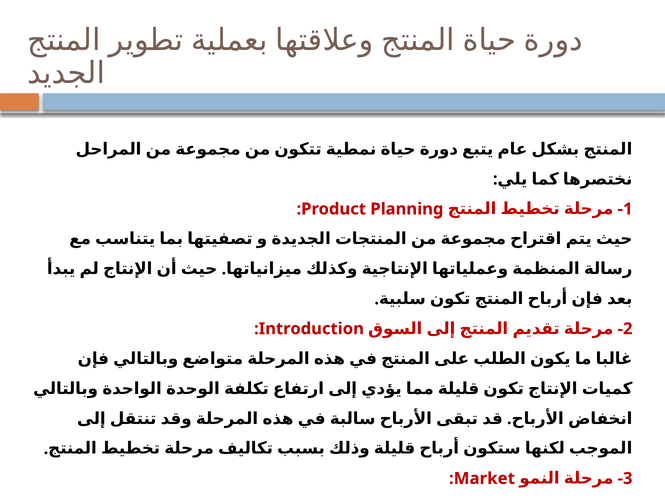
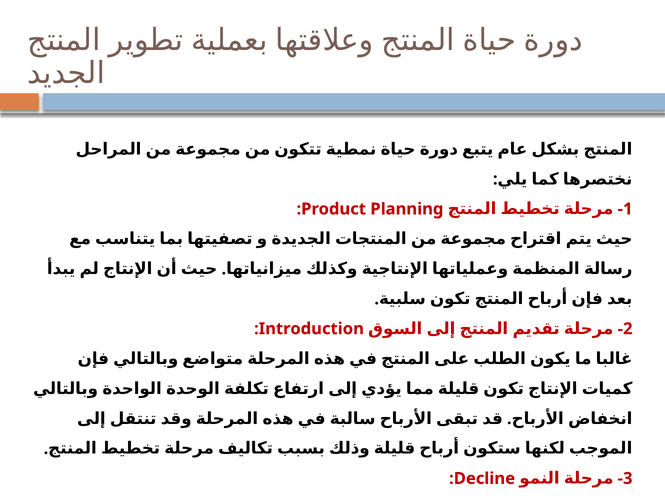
Market: Market -> Decline (484, 478)
